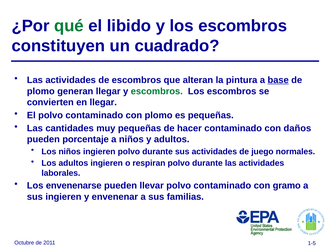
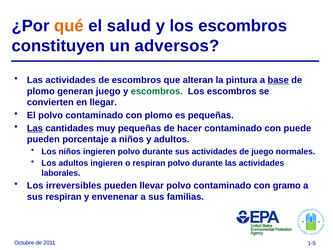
qué colour: green -> orange (69, 26)
libido: libido -> salud (129, 26)
cuadrado: cuadrado -> adversos (177, 46)
generan llegar: llegar -> juego (108, 91)
Las underline: none -> present (35, 128)
daños: daños -> puede (297, 128)
envenenarse: envenenarse -> irreversibles (74, 185)
sus ingieren: ingieren -> respiran (63, 197)
